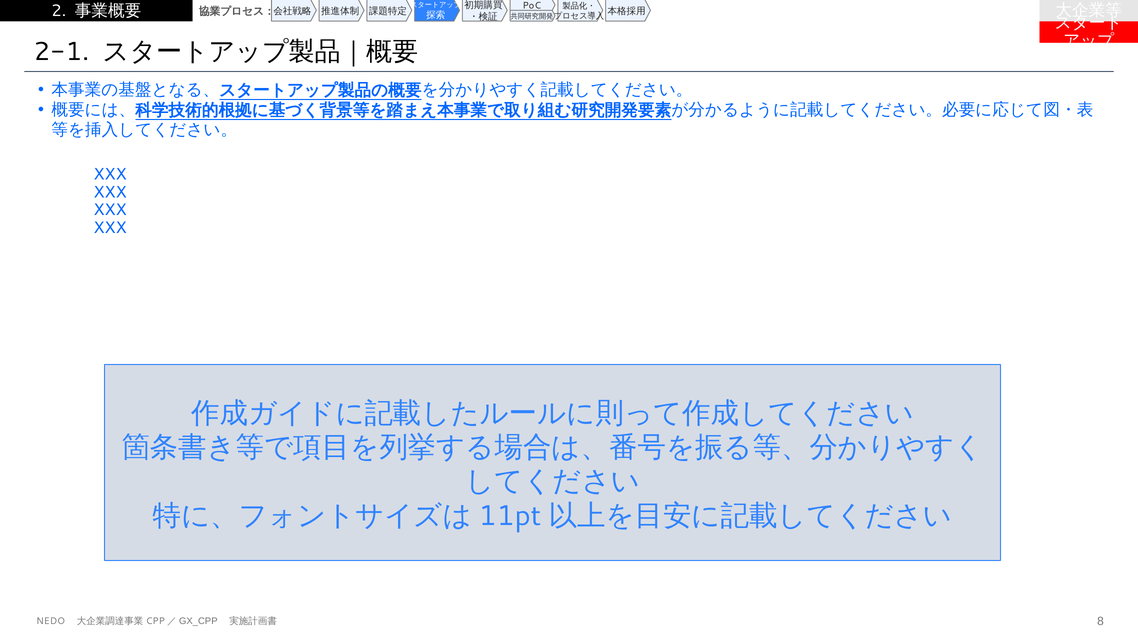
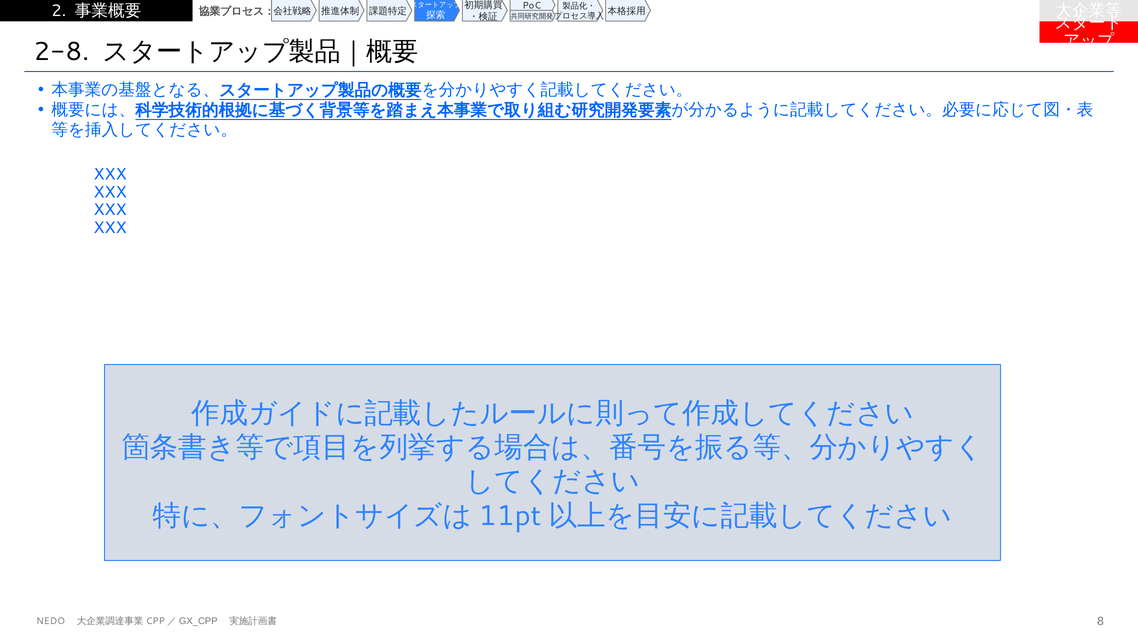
2-1: 2-1 -> 2-8 (62, 51)
